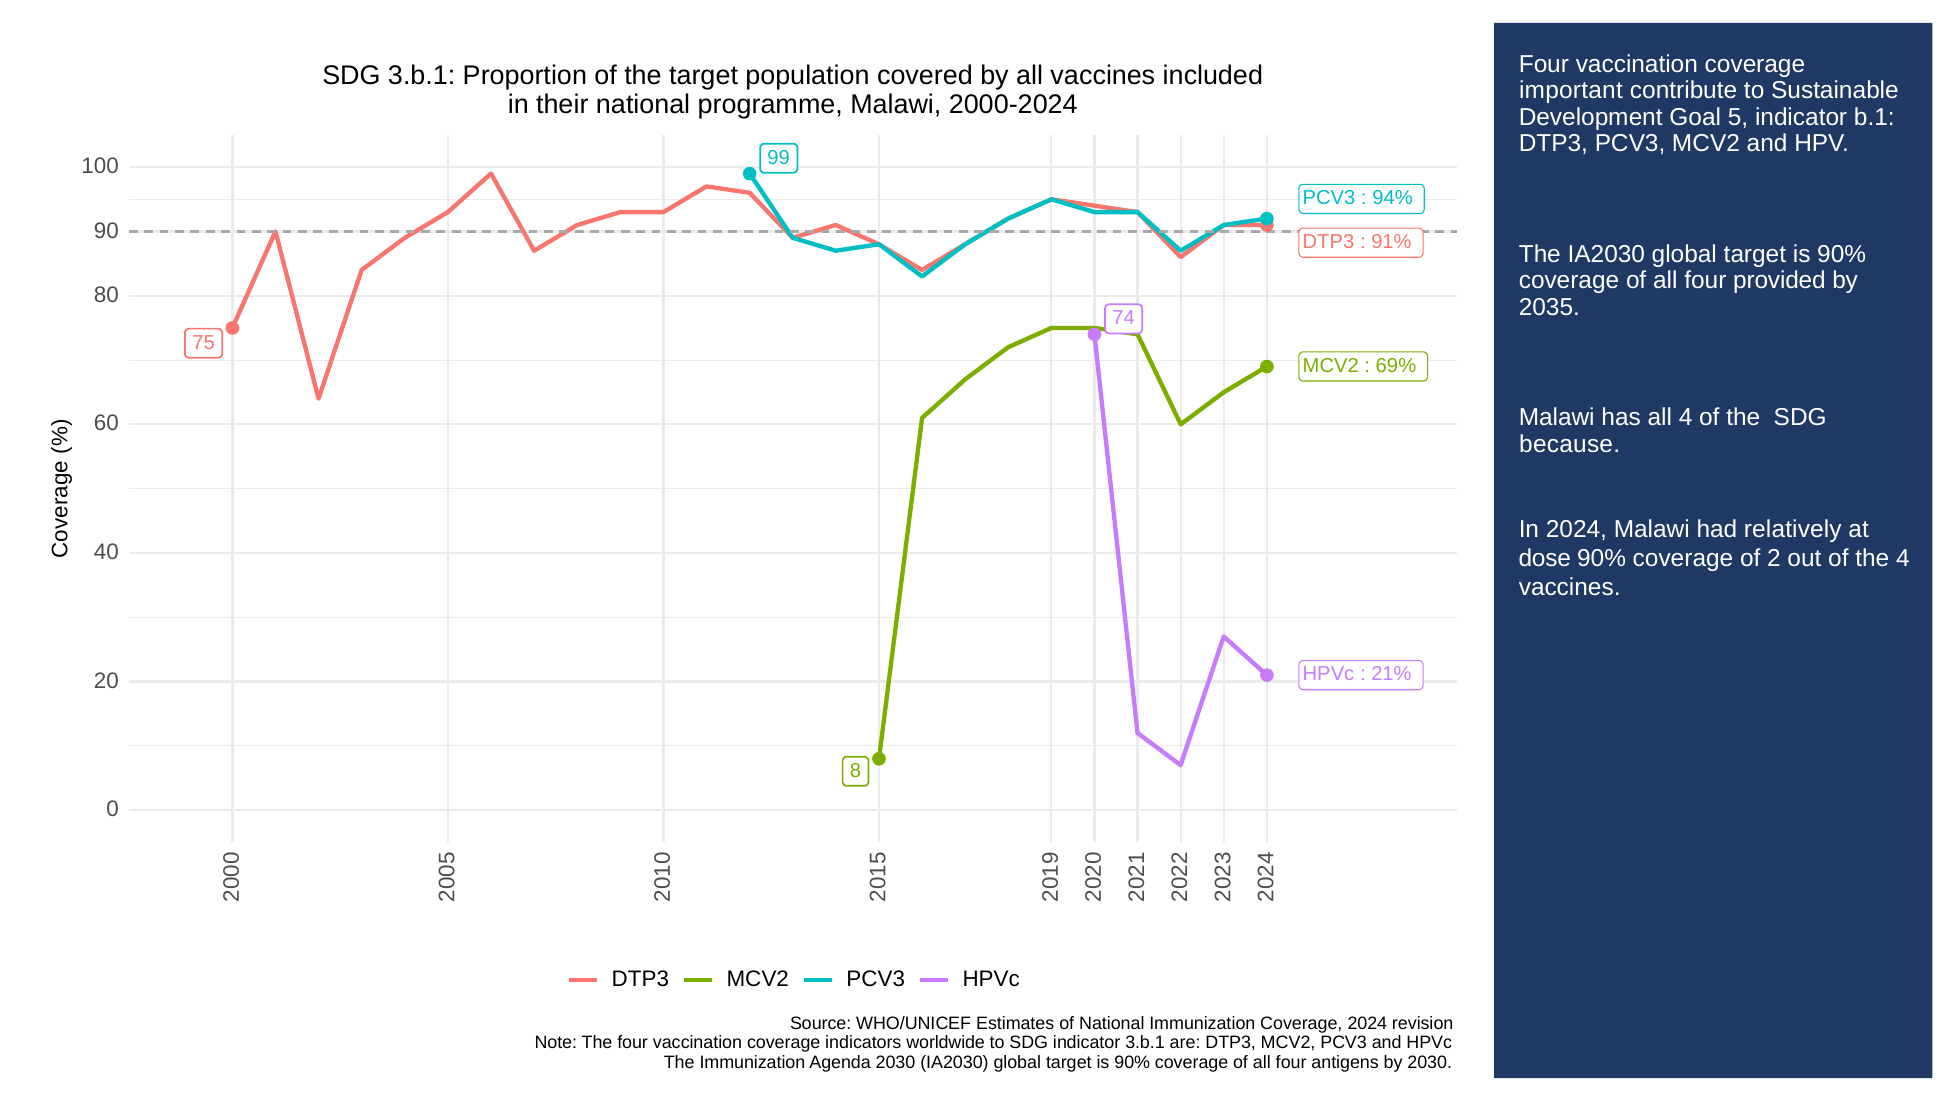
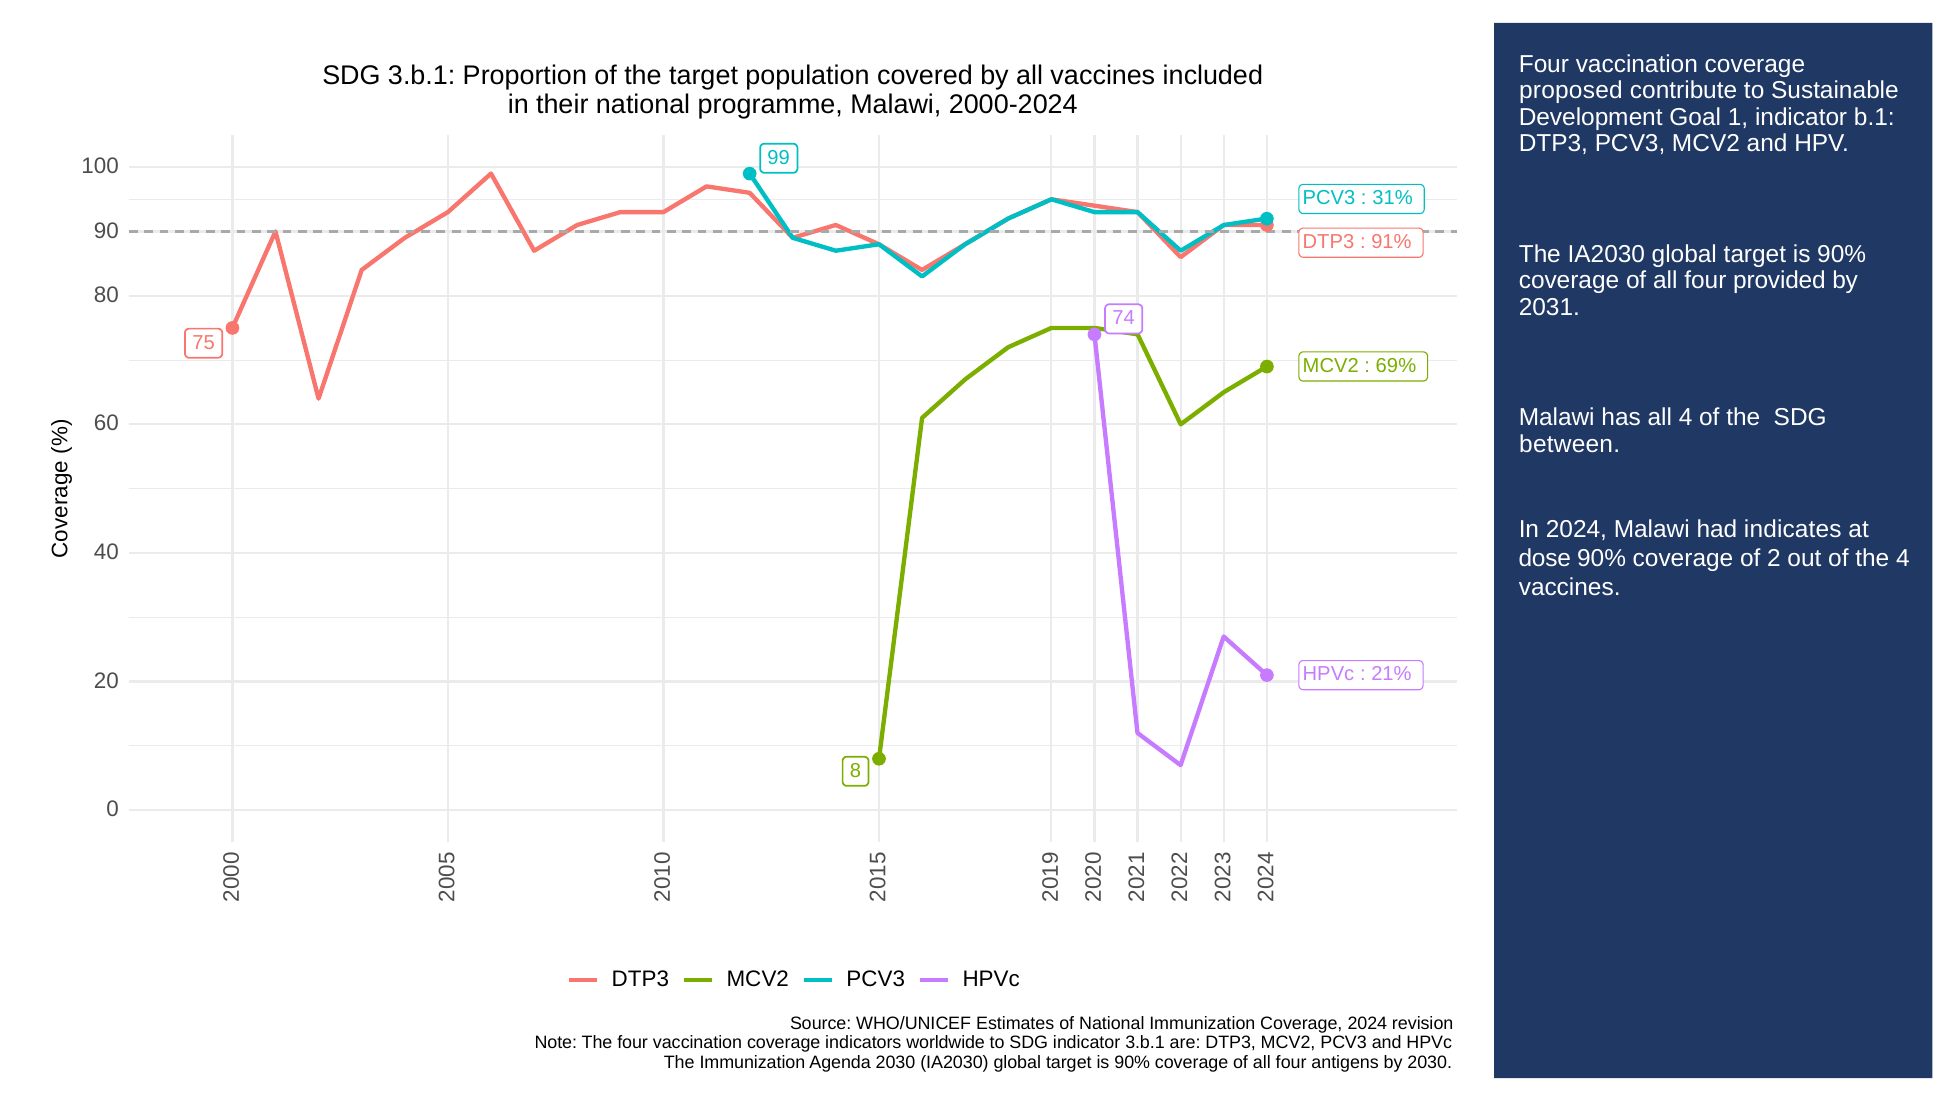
important: important -> proposed (1571, 91)
Goal 5: 5 -> 1 (1738, 117)
94%: 94% -> 31% (1393, 198)
2035: 2035 -> 2031 (1549, 307)
because: because -> between (1570, 444)
relatively: relatively -> indicates (1793, 529)
